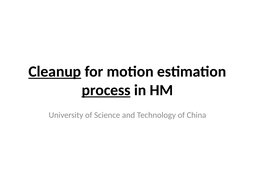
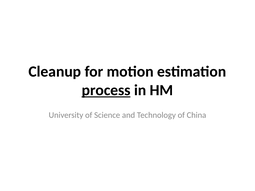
Cleanup underline: present -> none (55, 72)
